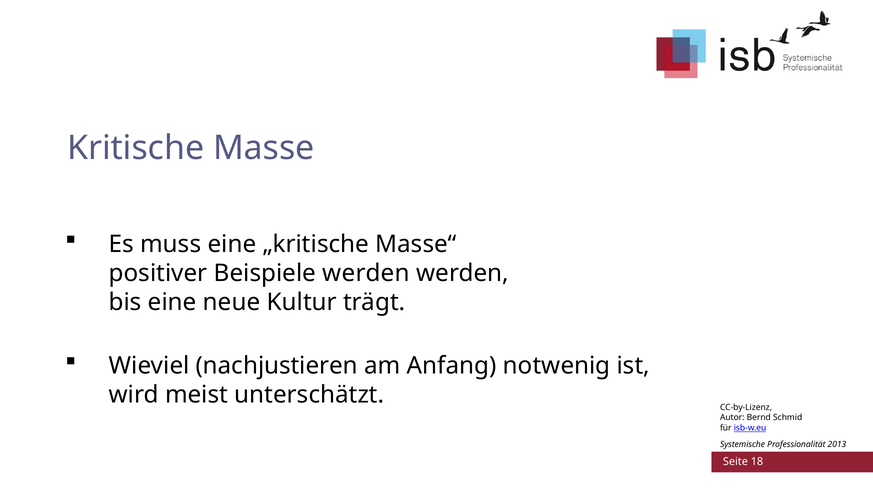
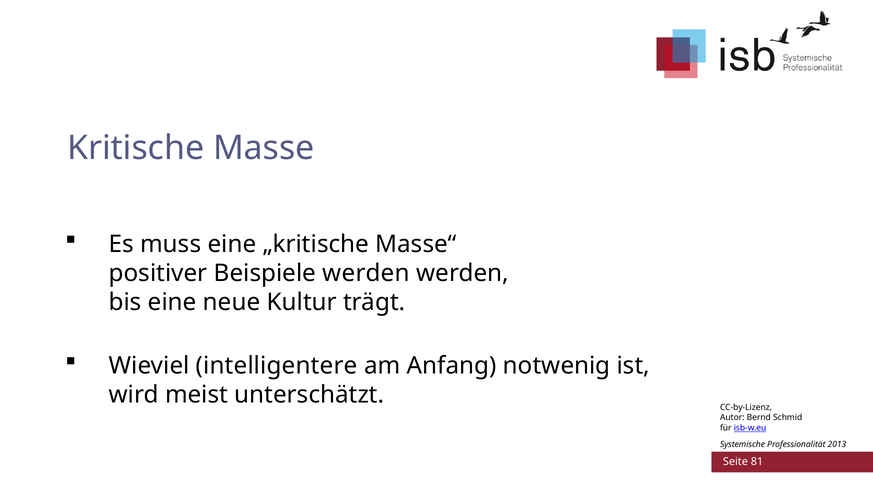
nachjustieren: nachjustieren -> intelligentere (277, 366)
18: 18 -> 81 (757, 462)
